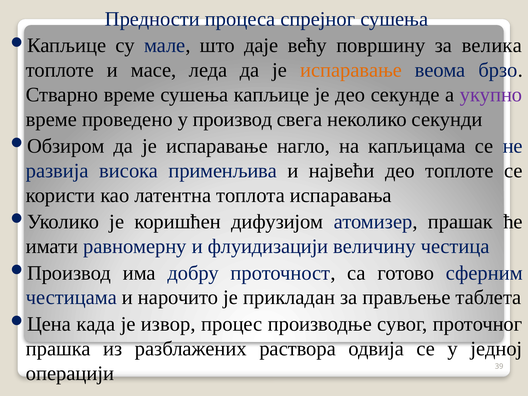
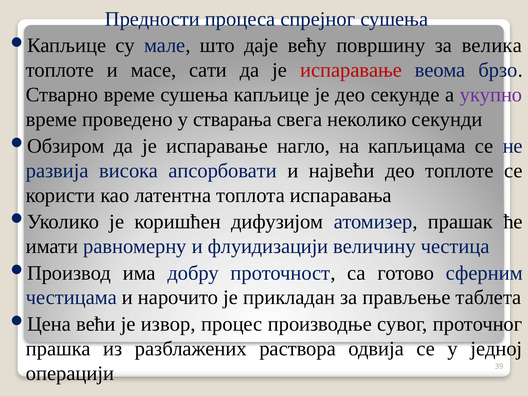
леда: леда -> сати (208, 70)
испаравање colour: orange -> red (351, 70)
производ: производ -> стварања (233, 119)
применљива: применљива -> апсорбовати (223, 171)
када: када -> већи (96, 324)
